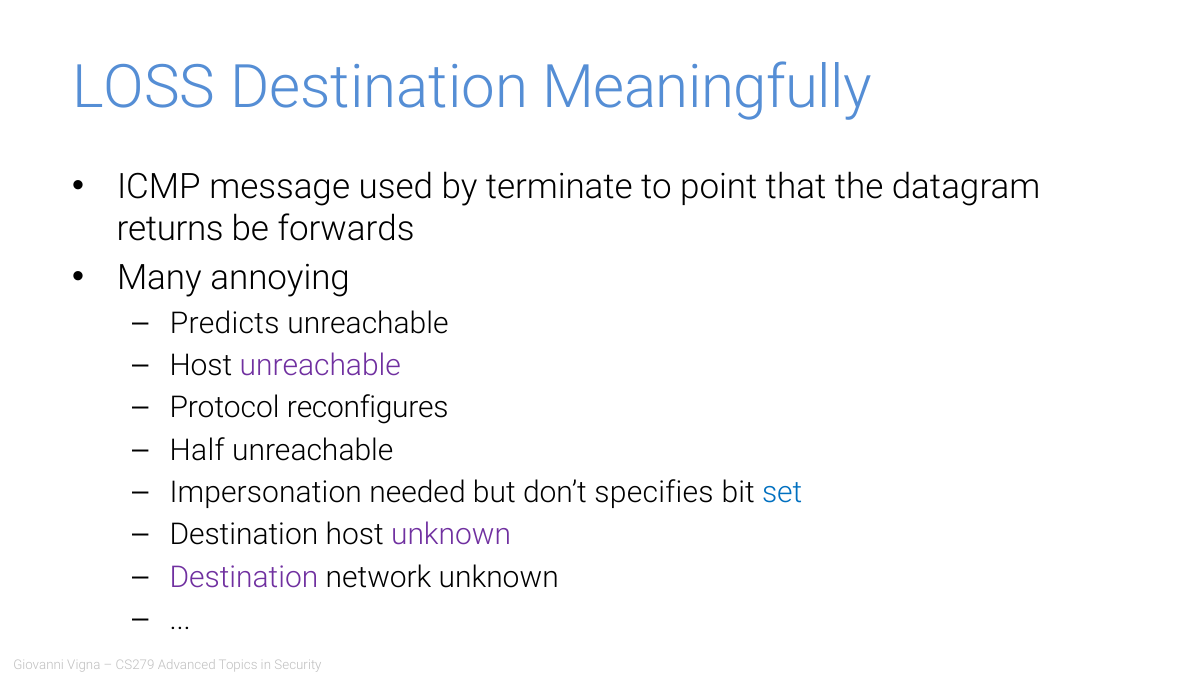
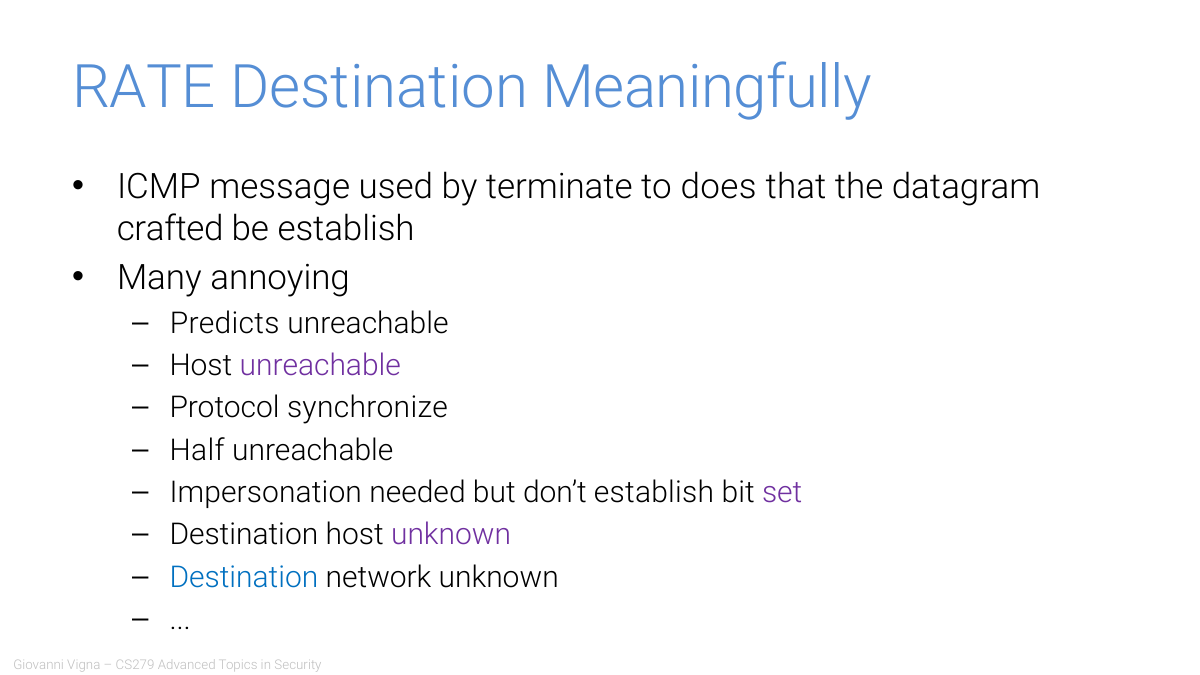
LOSS: LOSS -> RATE (144, 87)
point: point -> does (719, 187)
returns: returns -> crafted (170, 229)
be forwards: forwards -> establish (346, 229)
reconfigures: reconfigures -> synchronize (367, 408)
don’t specifies: specifies -> establish (654, 493)
set colour: blue -> purple (782, 493)
Destination colour: purple -> blue (244, 577)
